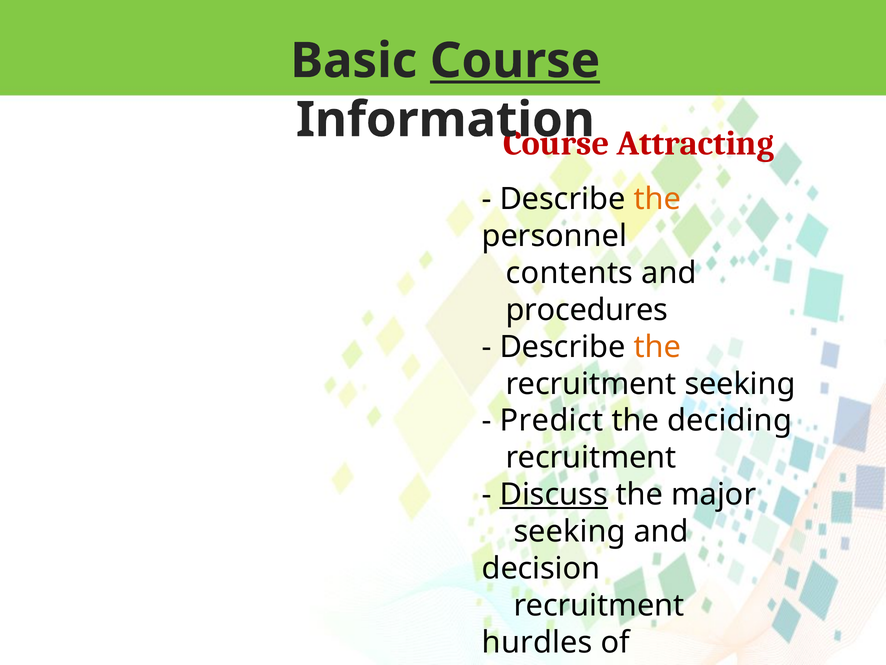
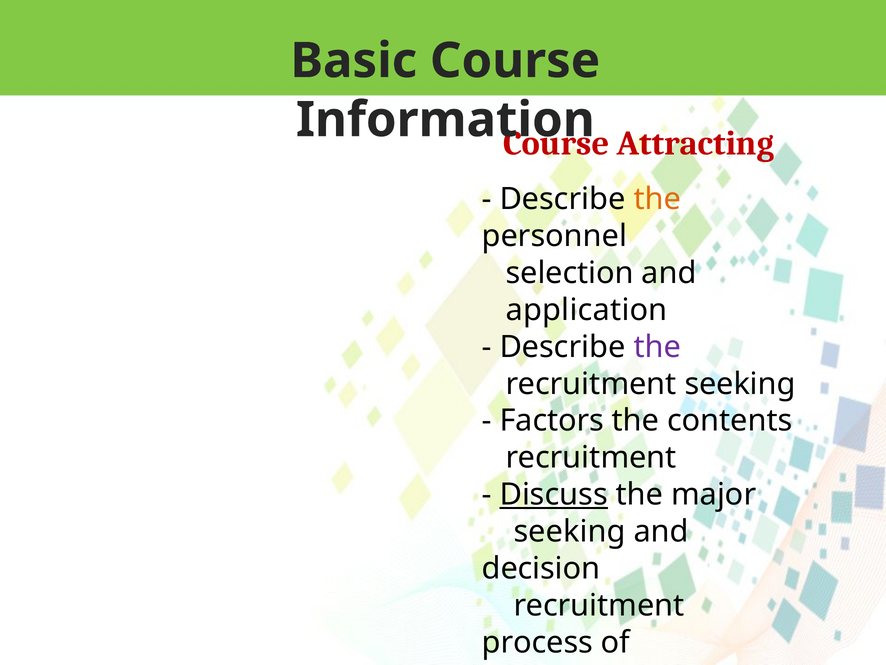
Course underline: present -> none (515, 61)
contents: contents -> selection (570, 273)
procedures: procedures -> application (587, 310)
the colour: orange -> purple (657, 347)
Predict: Predict -> Factors (552, 420)
deciding: deciding -> contents (730, 420)
hurdles: hurdles -> process (537, 642)
